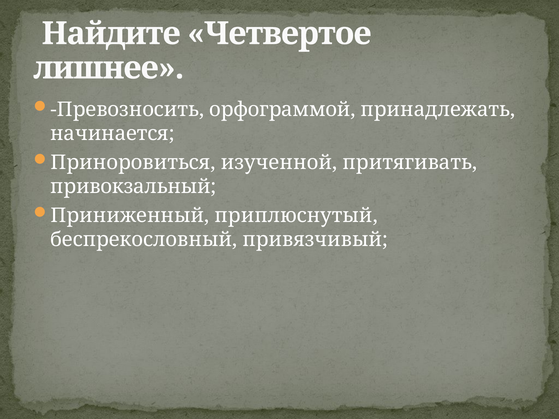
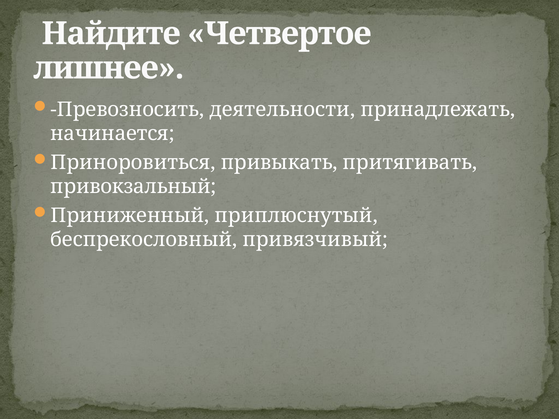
орфограммой: орфограммой -> деятельности (282, 109)
изученной: изученной -> привыкать (279, 163)
